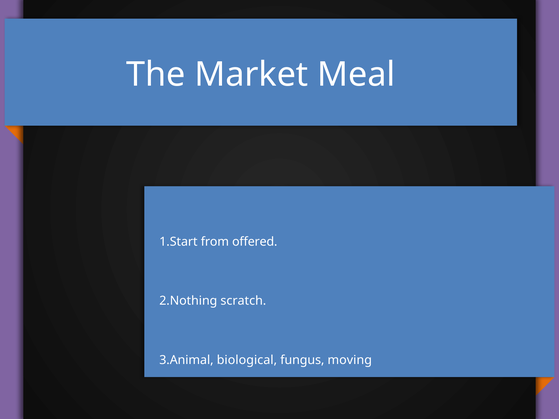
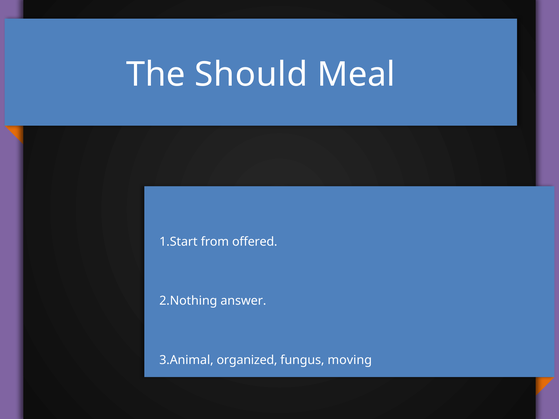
Market: Market -> Should (251, 75)
scratch: scratch -> answer (243, 301)
biological: biological -> organized (247, 360)
